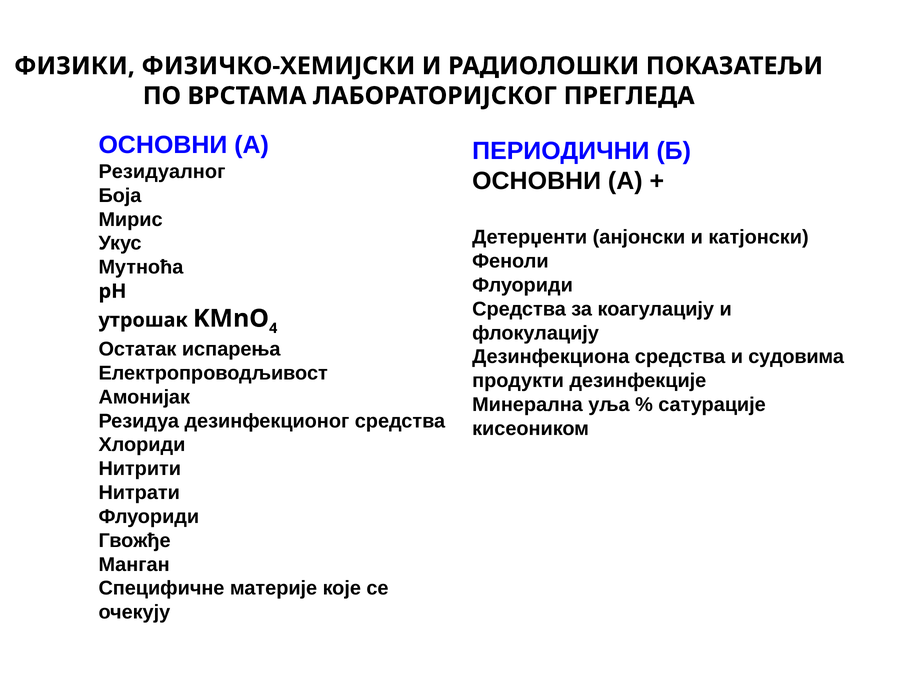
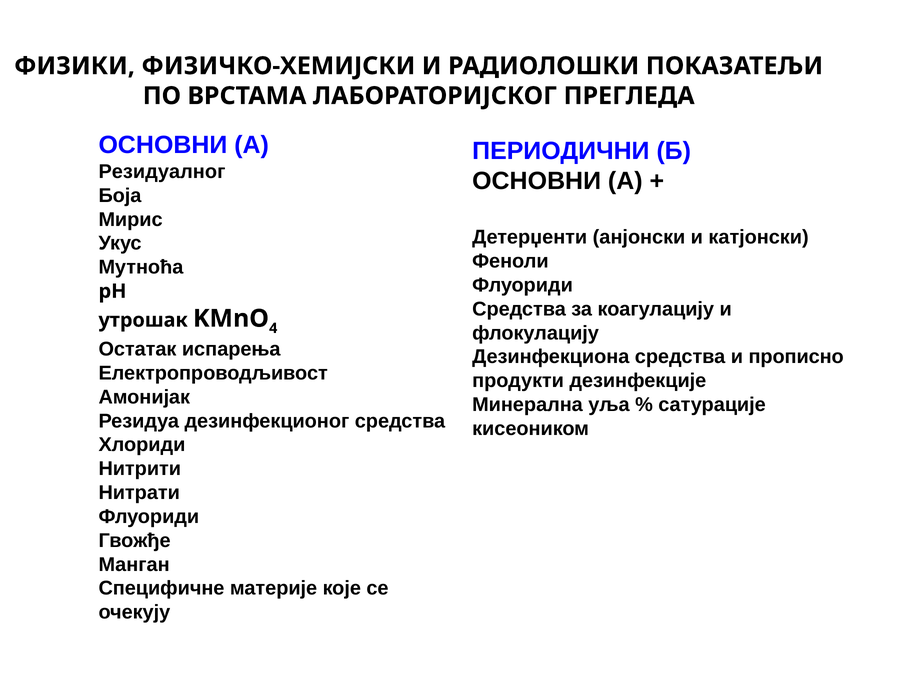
судовима: судовима -> прописно (796, 357)
